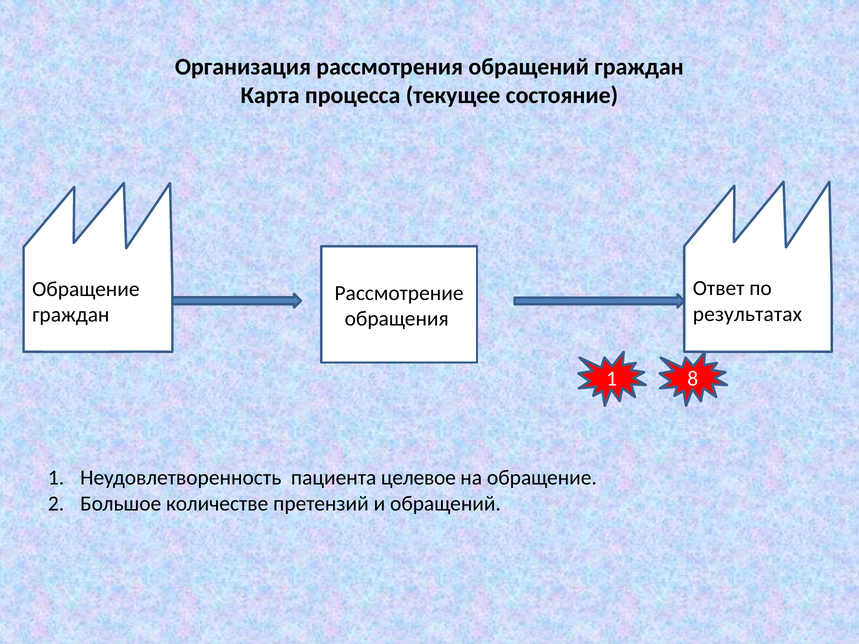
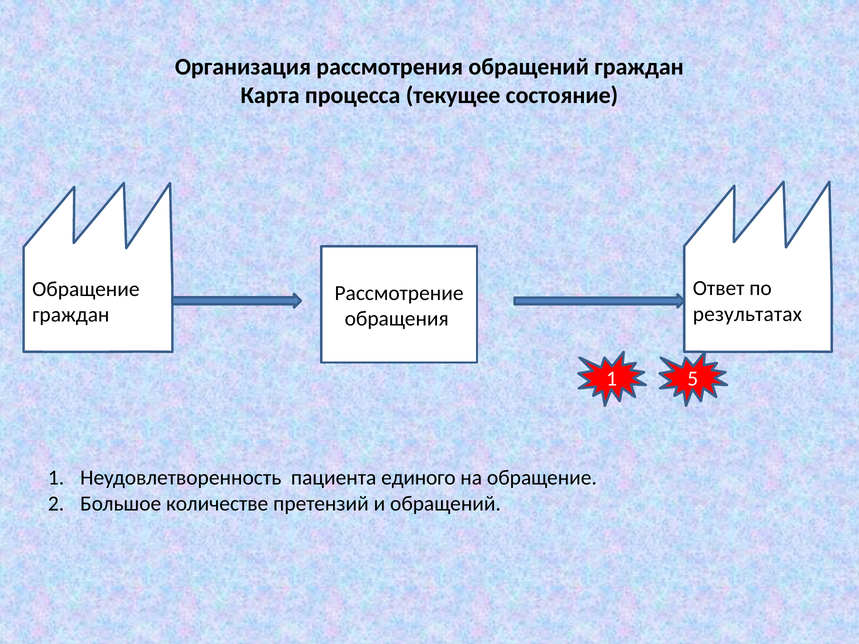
8: 8 -> 5 (693, 379)
целевое: целевое -> единого (418, 478)
